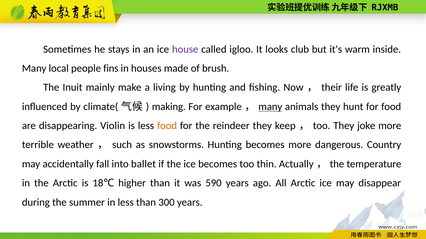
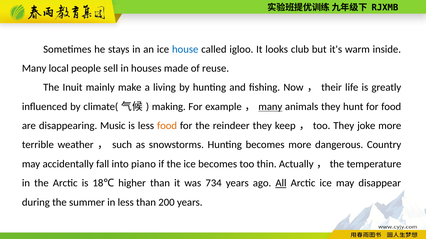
house colour: purple -> blue (185, 49)
fins: fins -> sell (111, 69)
brush: brush -> reuse (216, 69)
Violin: Violin -> Music (113, 126)
ballet: ballet -> piano (144, 164)
590: 590 -> 734 (214, 184)
All underline: none -> present (281, 184)
300: 300 -> 200 (166, 203)
